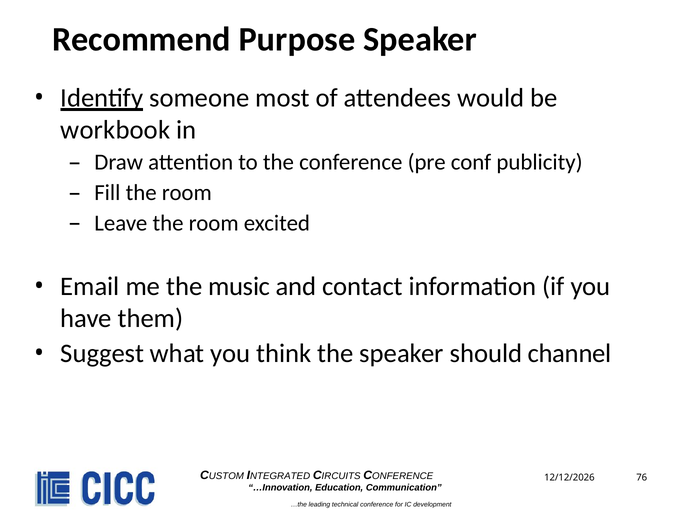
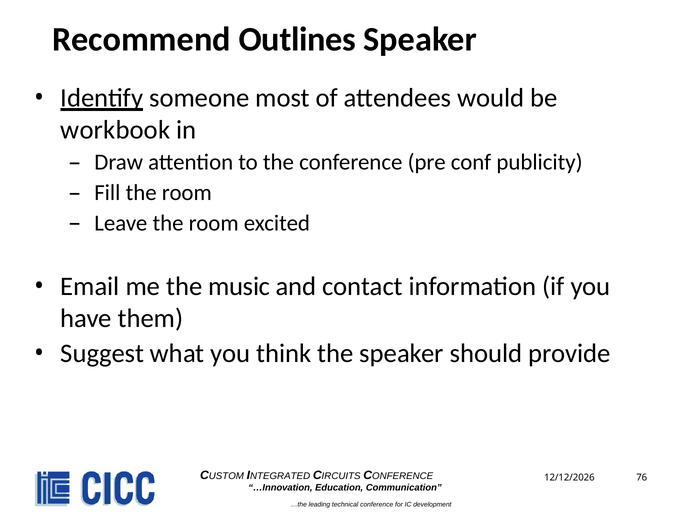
Purpose: Purpose -> Outlines (297, 40)
channel: channel -> provide (569, 353)
